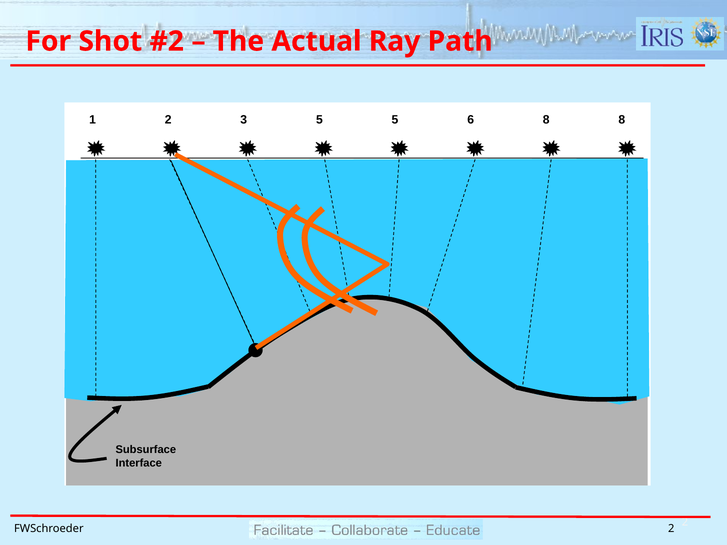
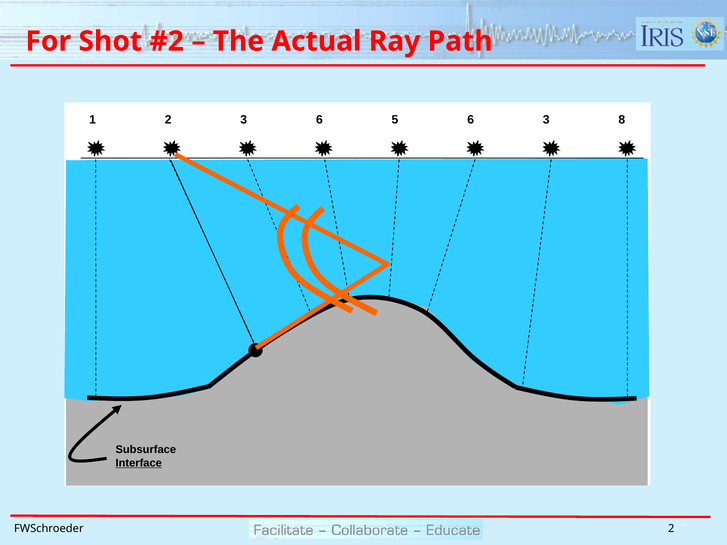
3 5: 5 -> 6 (319, 120)
1 8: 8 -> 3 (546, 120)
Interface underline: none -> present (139, 463)
